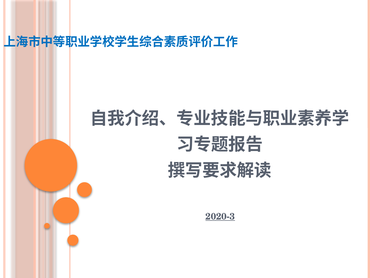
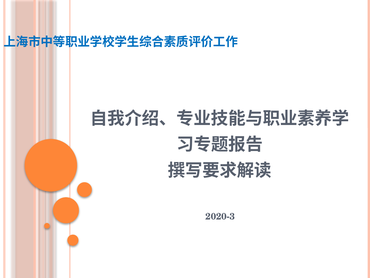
2020-3 underline: present -> none (220, 216)
